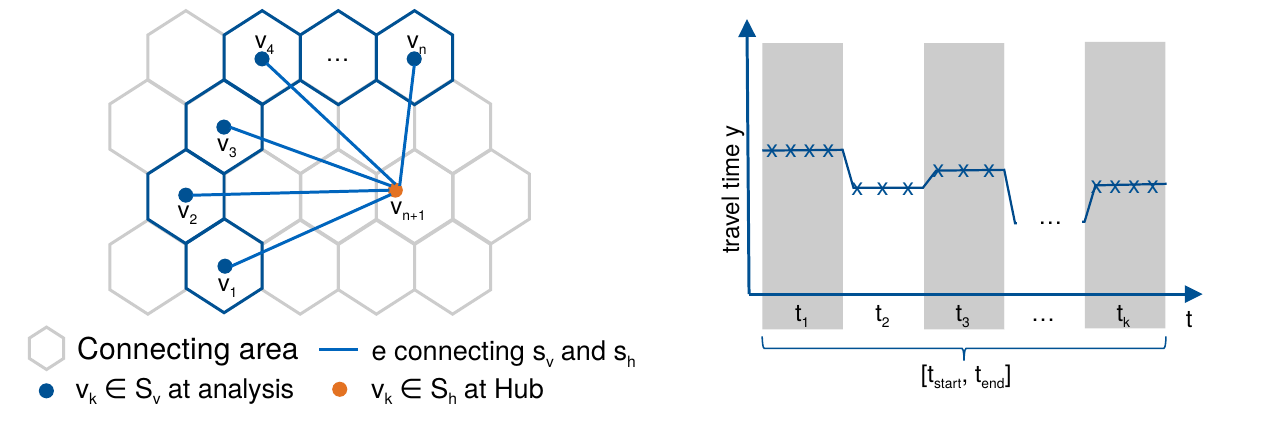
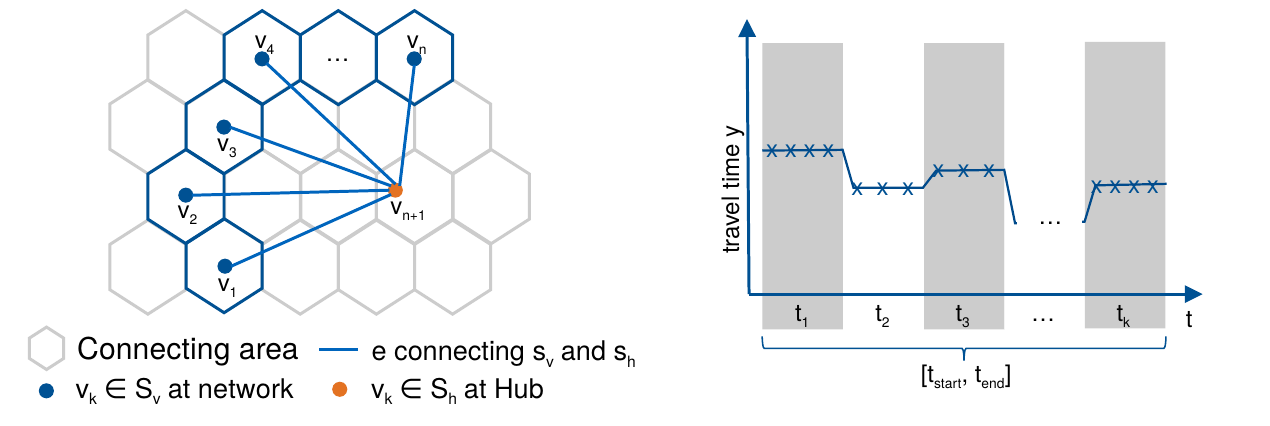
analysis: analysis -> network (246, 389)
